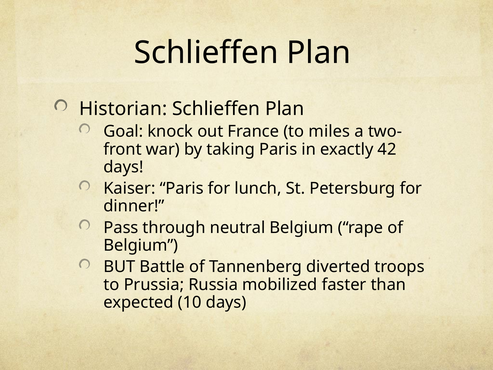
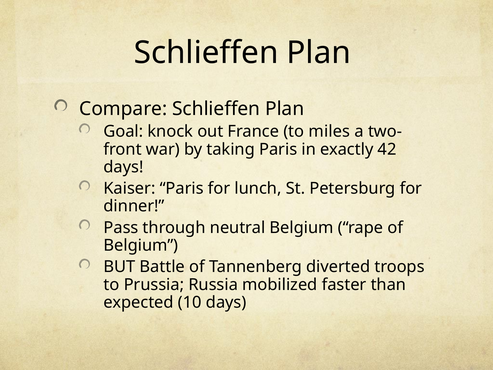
Historian: Historian -> Compare (123, 109)
